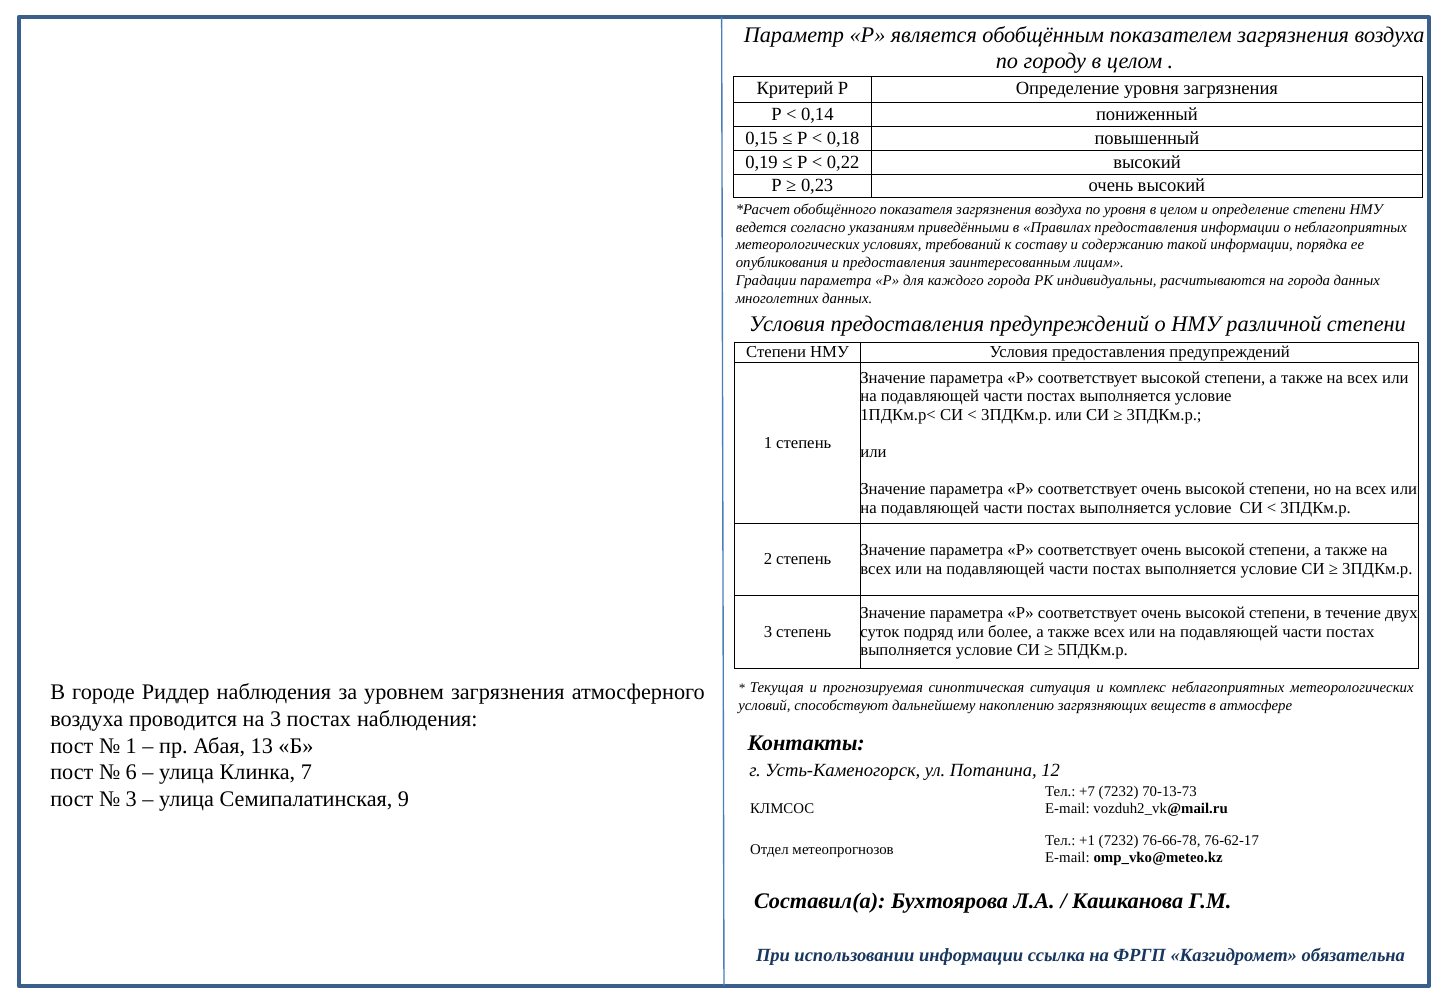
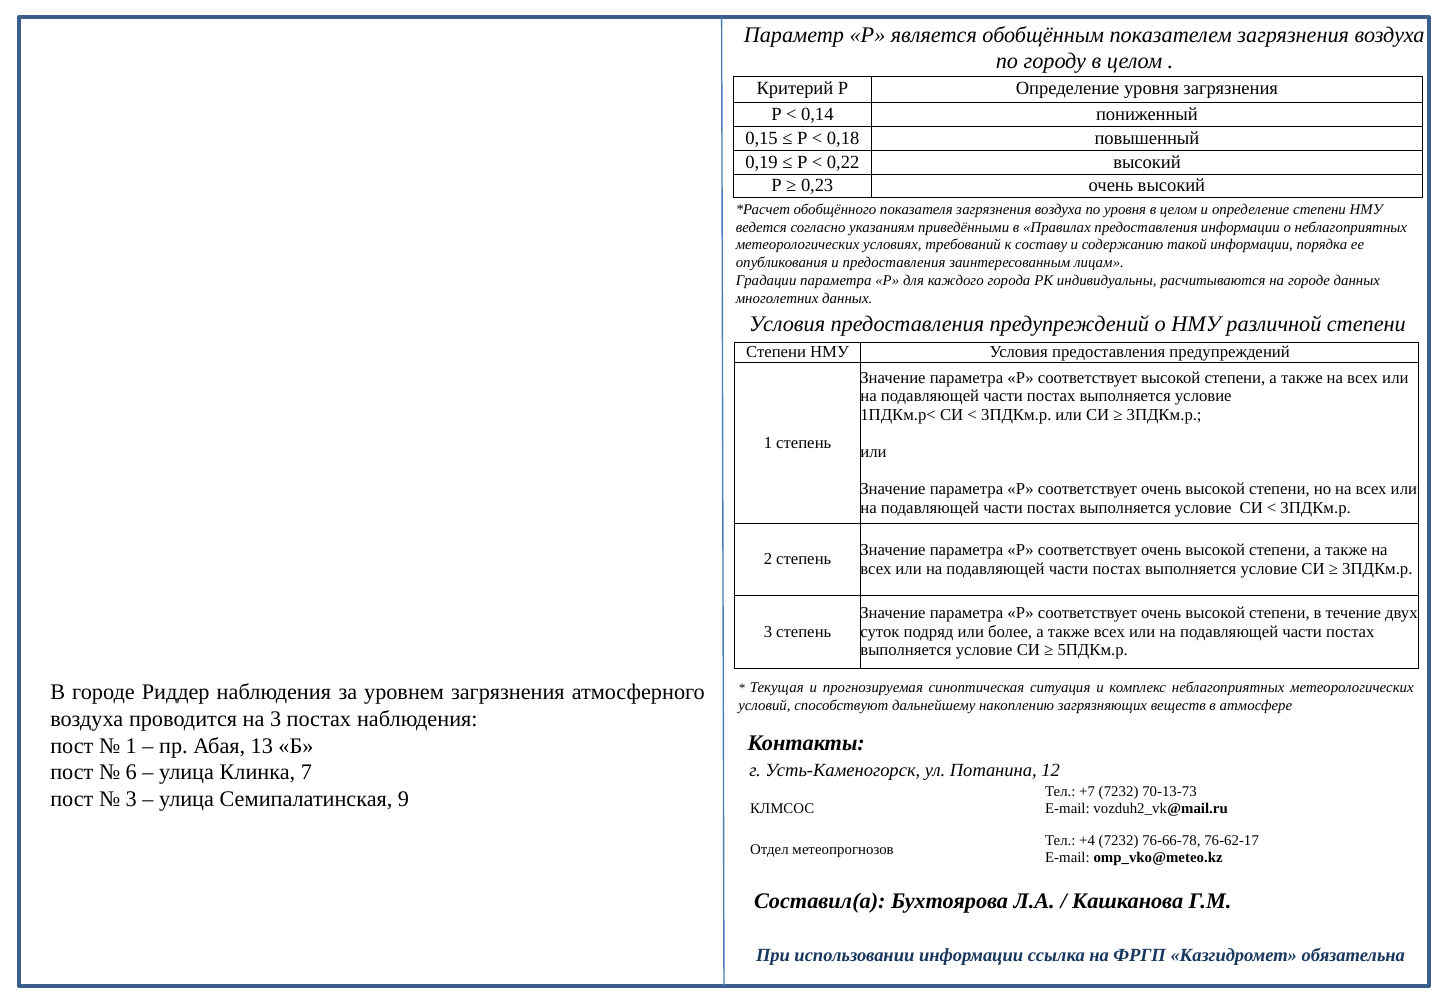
на города: города -> городе (1309, 280)
+1: +1 -> +4 (1087, 841)
